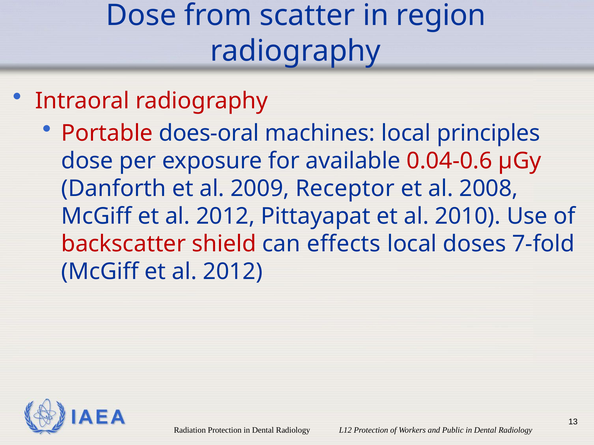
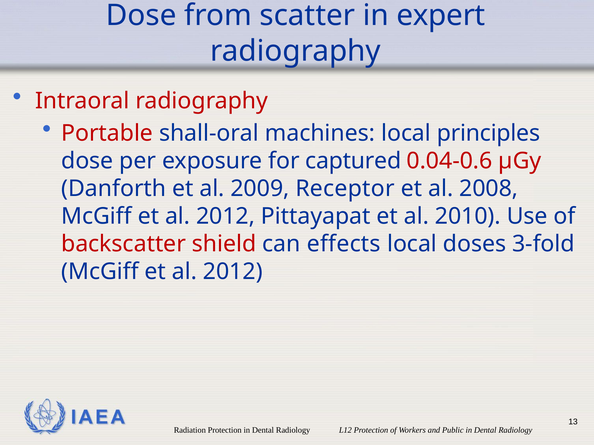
region: region -> expert (441, 15)
does-oral: does-oral -> shall-oral (209, 133)
available: available -> captured (353, 161)
7-fold: 7-fold -> 3-fold (543, 244)
